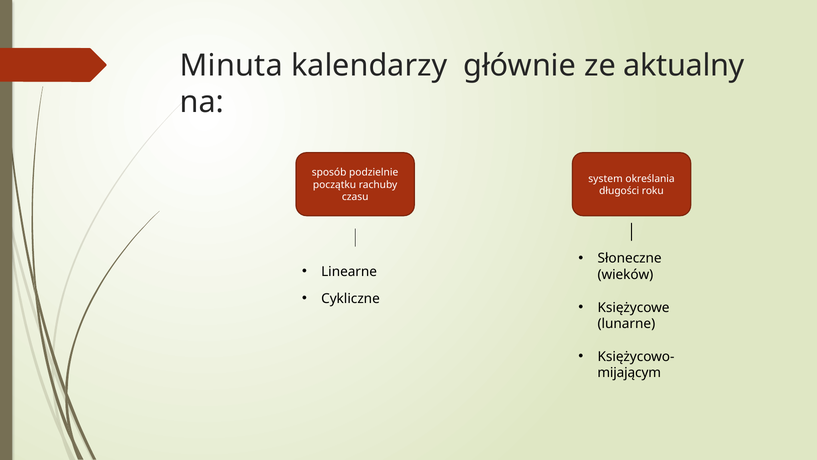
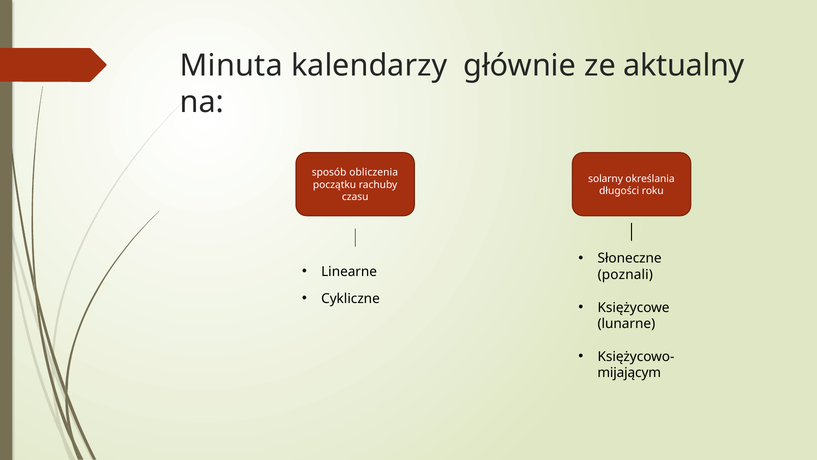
podzielnie: podzielnie -> obliczenia (374, 172)
system: system -> solarny (606, 179)
wieków: wieków -> poznali (625, 275)
